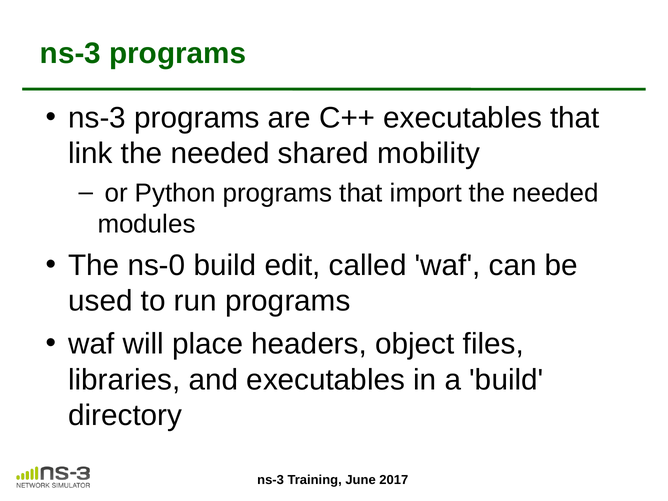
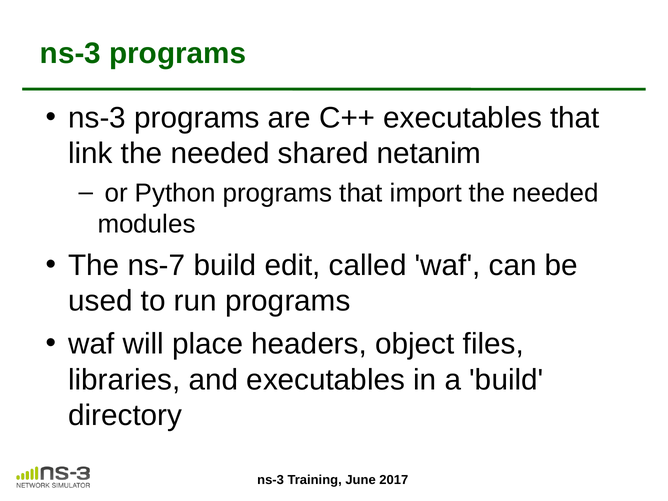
mobility: mobility -> netanim (429, 154)
ns-0: ns-0 -> ns-7 (157, 266)
